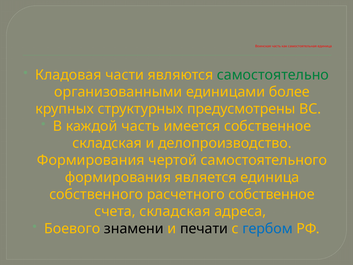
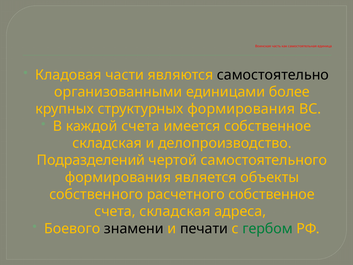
самостоятельно colour: green -> black (273, 75)
структурных предусмотрены: предусмотрены -> формирования (241, 109)
каждой часть: часть -> счета (140, 126)
Формирования: Формирования -> Подразделений (91, 160)
является единица: единица -> объекты (270, 177)
гербом colour: blue -> green (268, 228)
